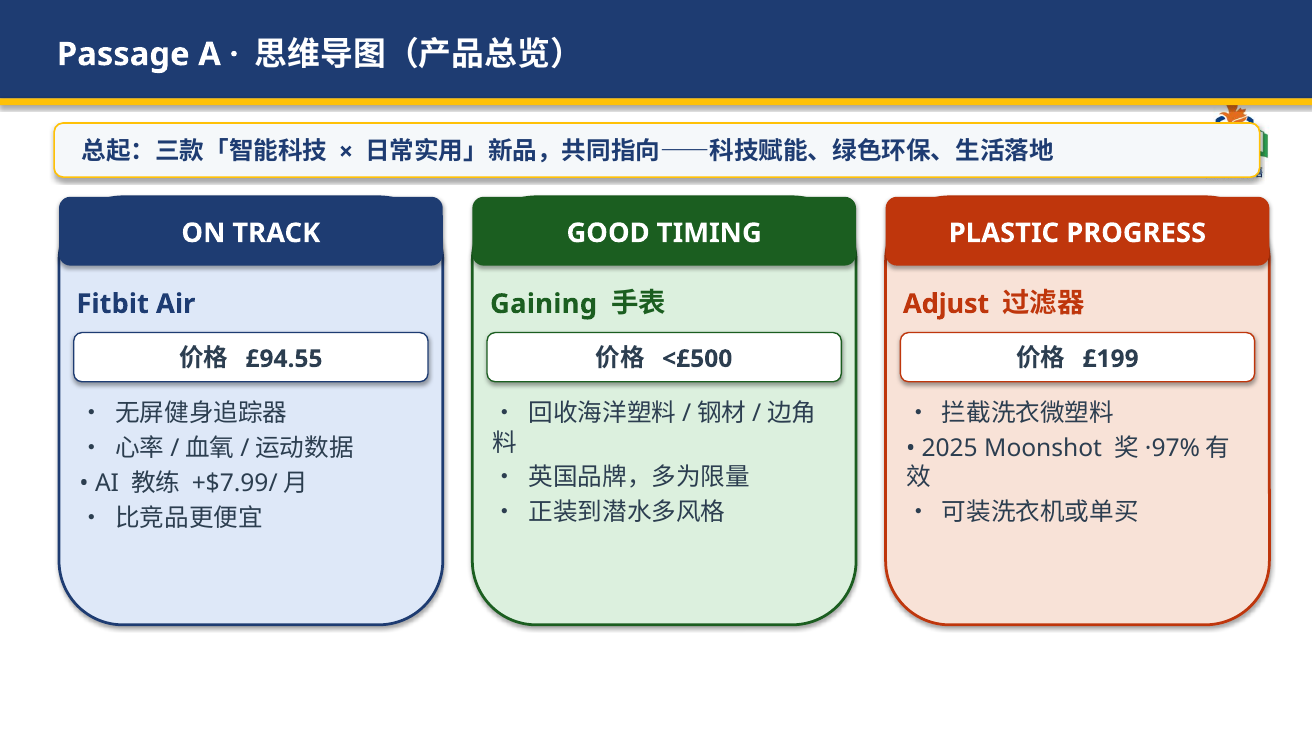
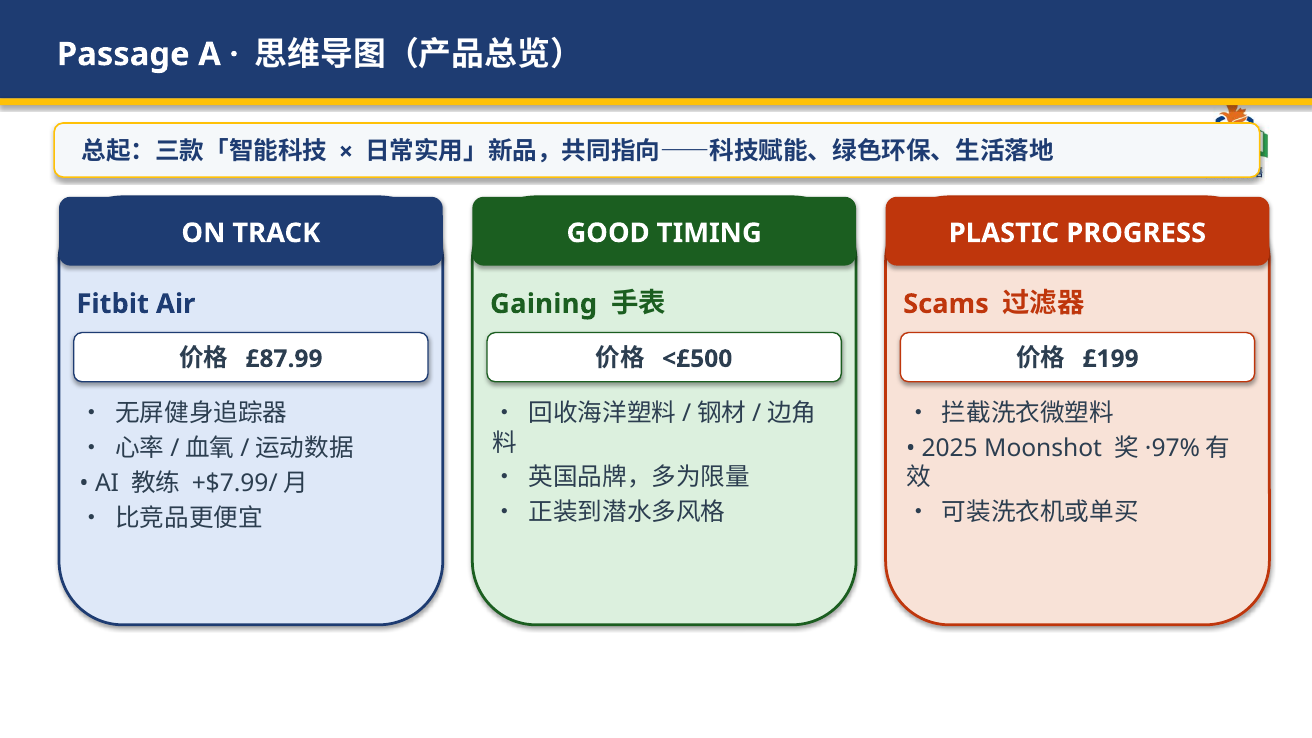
Adjust: Adjust -> Scams (946, 304)
£94.55: £94.55 -> £87.99 (284, 359)
